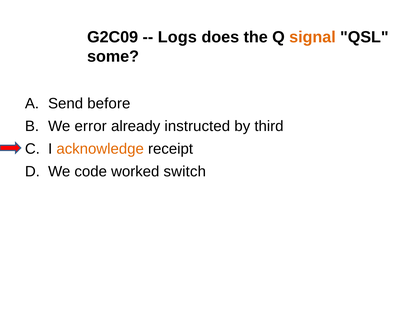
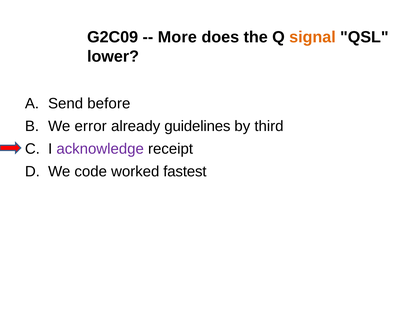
Logs: Logs -> More (177, 37)
some: some -> lower (113, 56)
instructed: instructed -> guidelines (197, 126)
acknowledge colour: orange -> purple (100, 149)
switch: switch -> fastest (185, 171)
